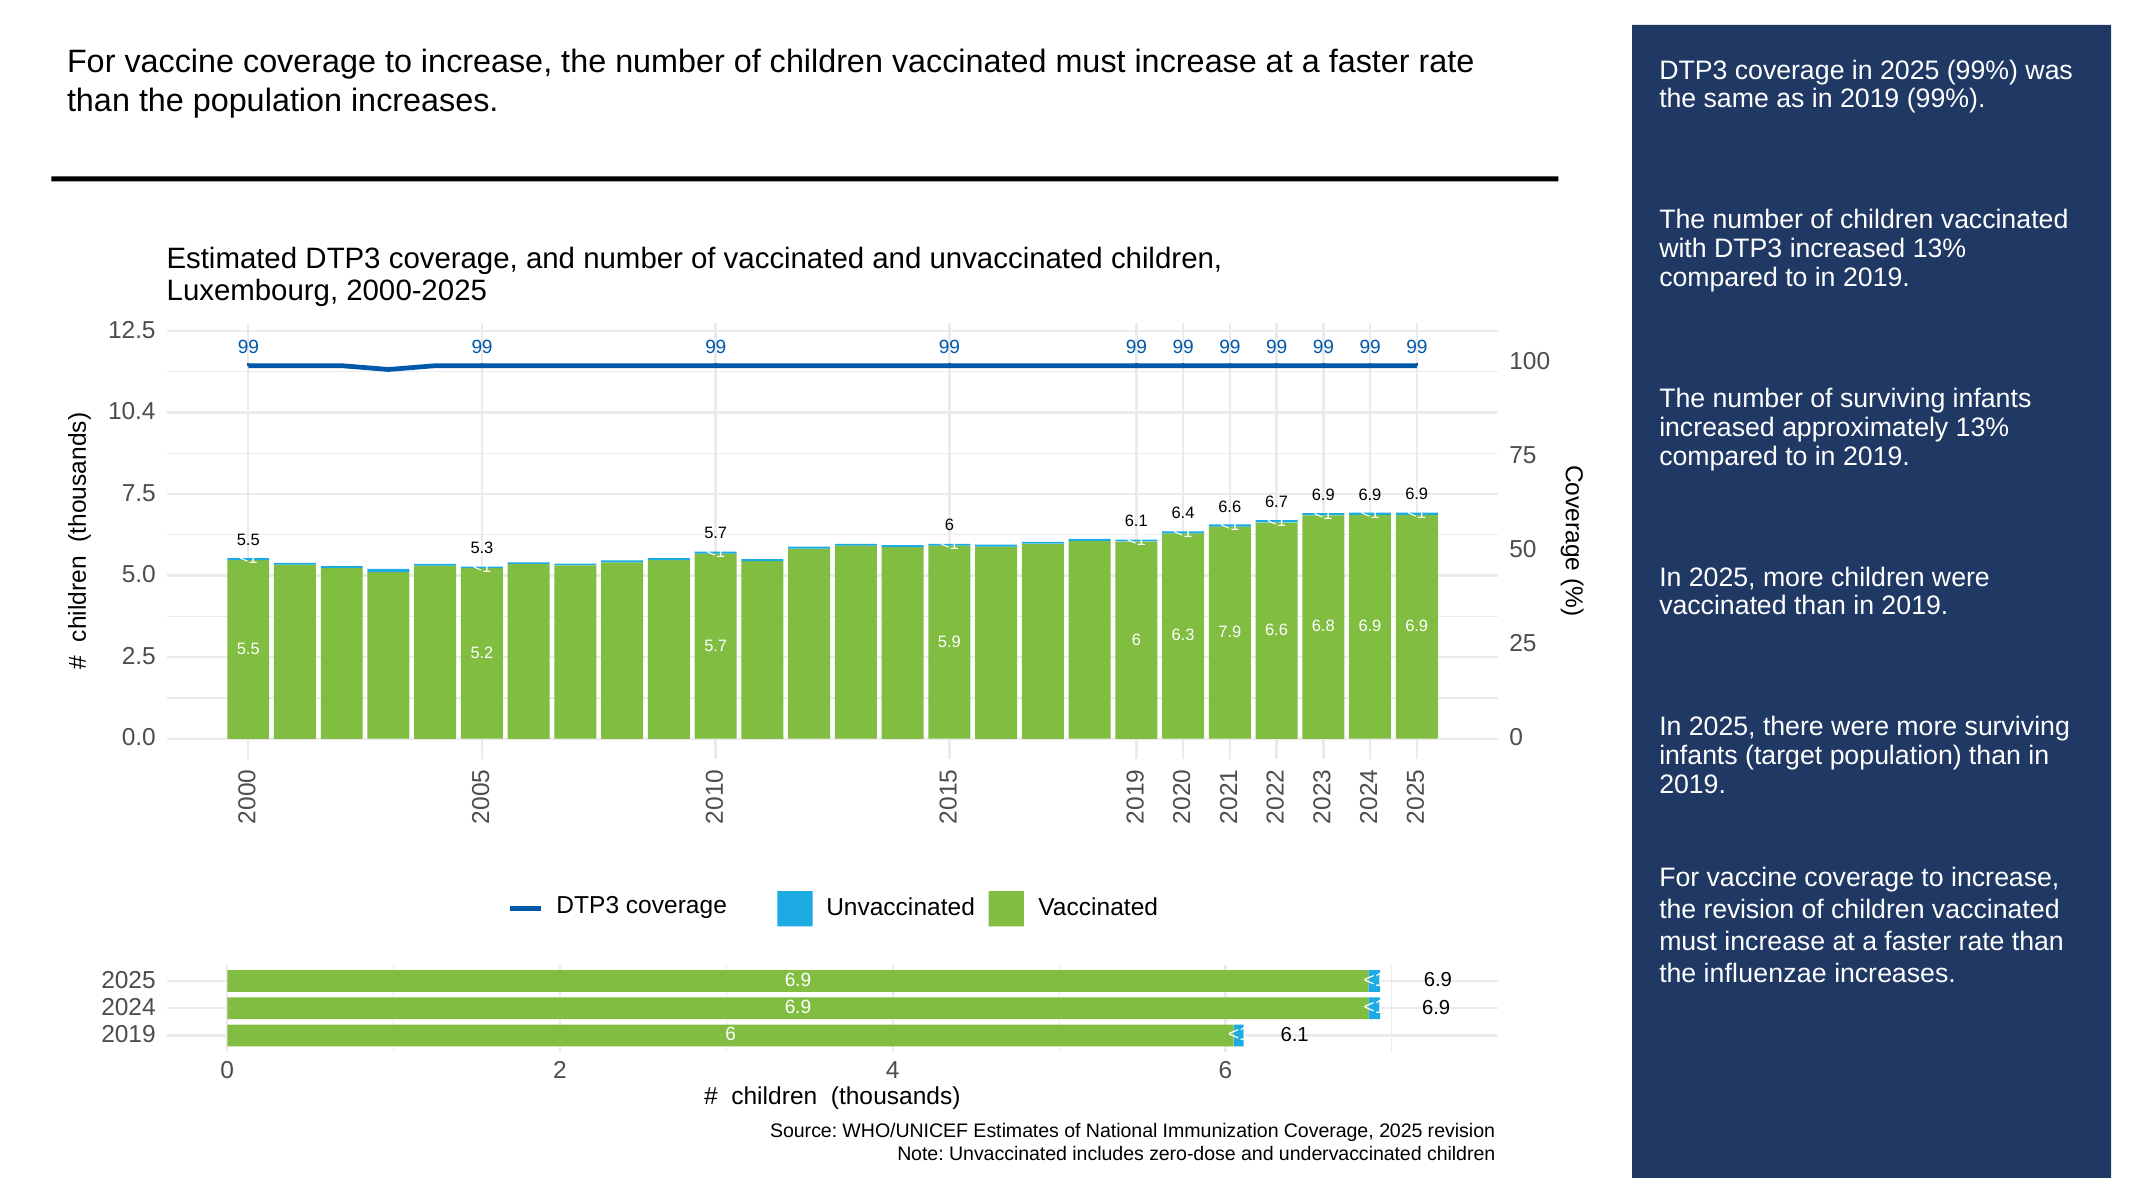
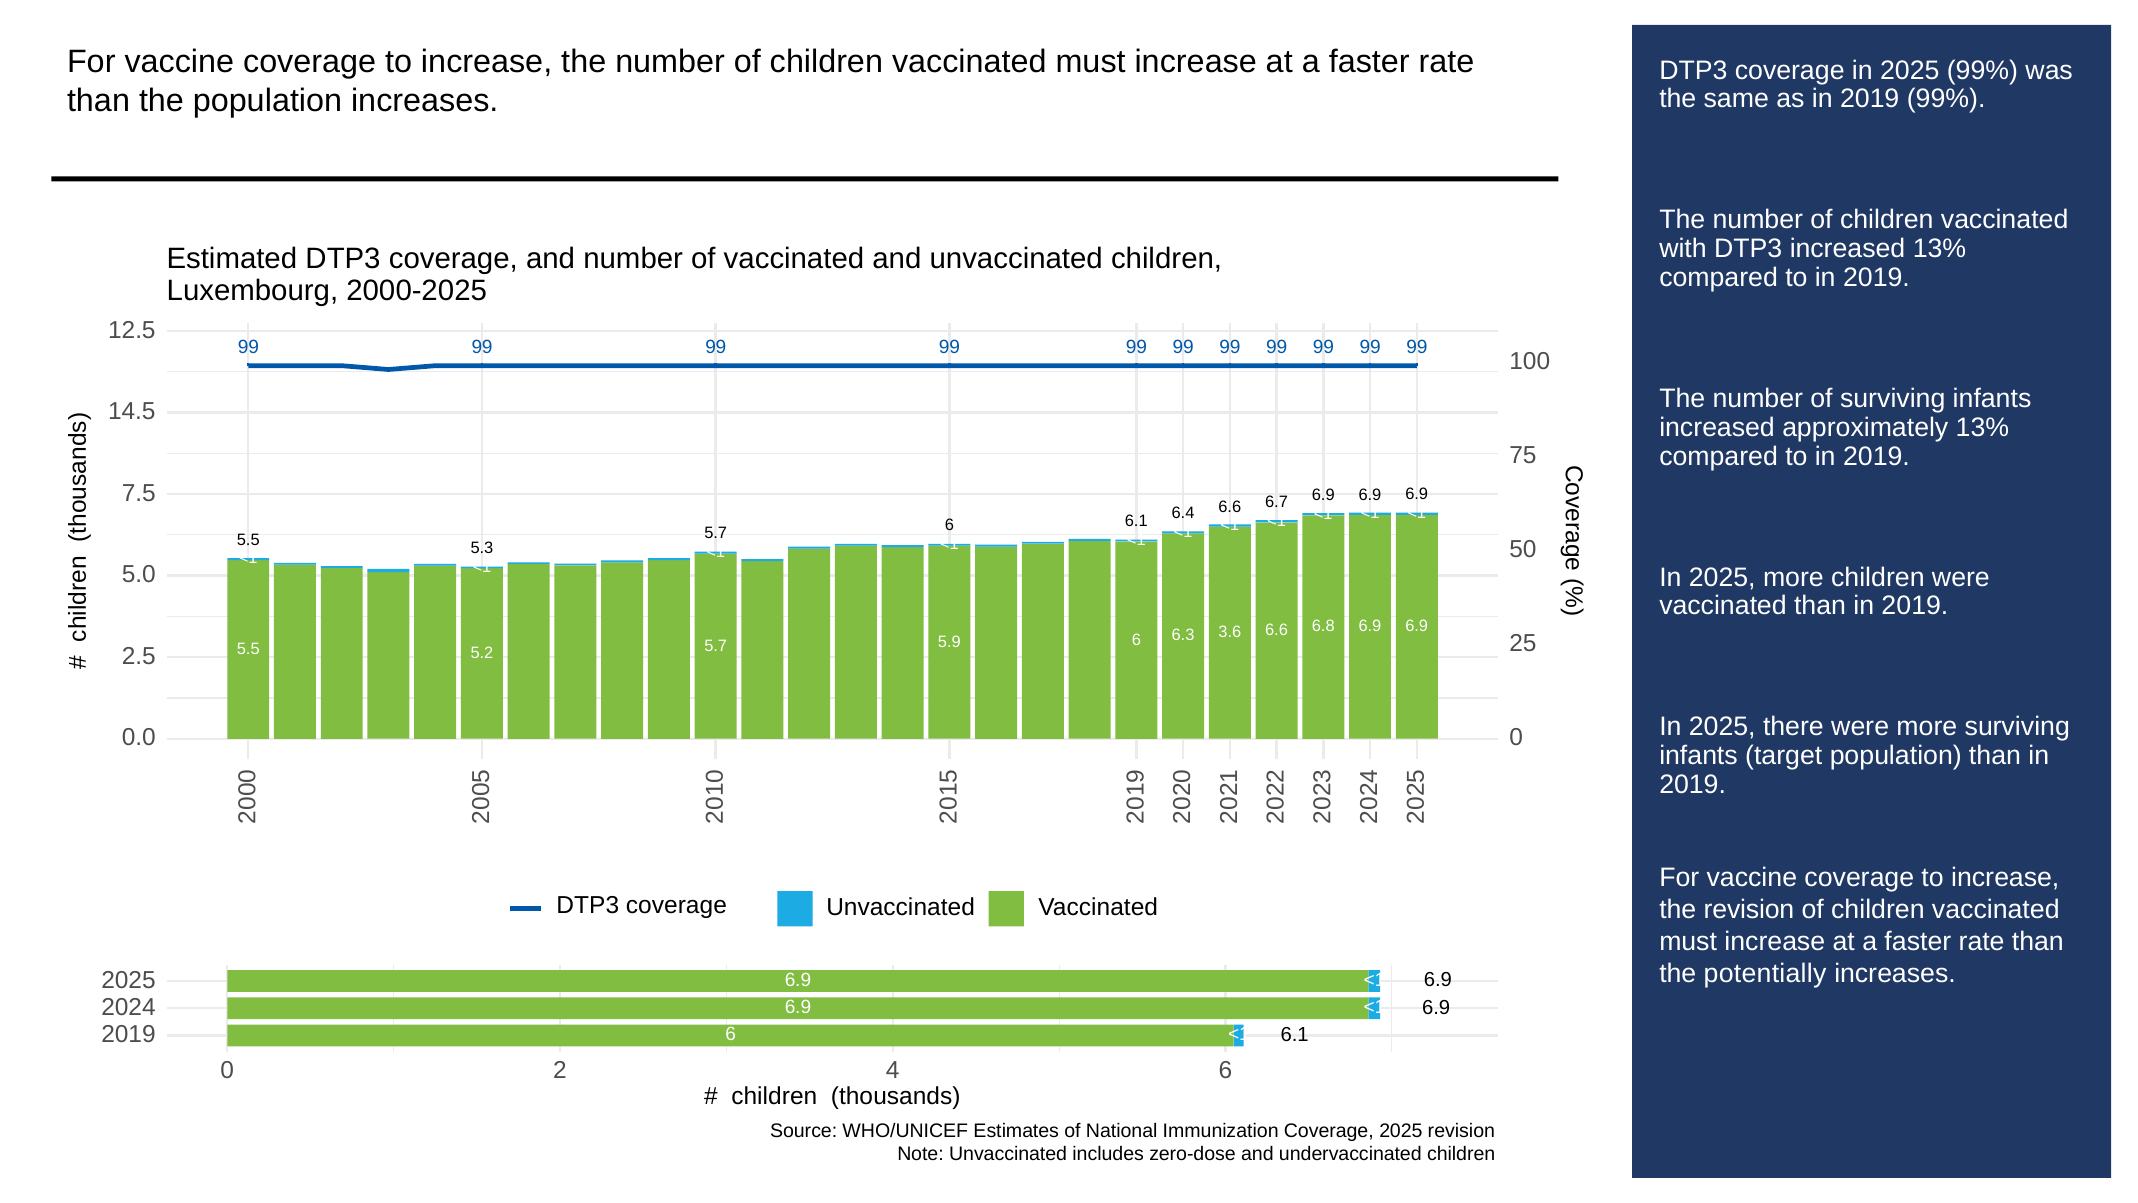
10.4: 10.4 -> 14.5 (132, 411)
7.9: 7.9 -> 3.6 (1230, 632)
influenzae: influenzae -> potentially (1765, 973)
